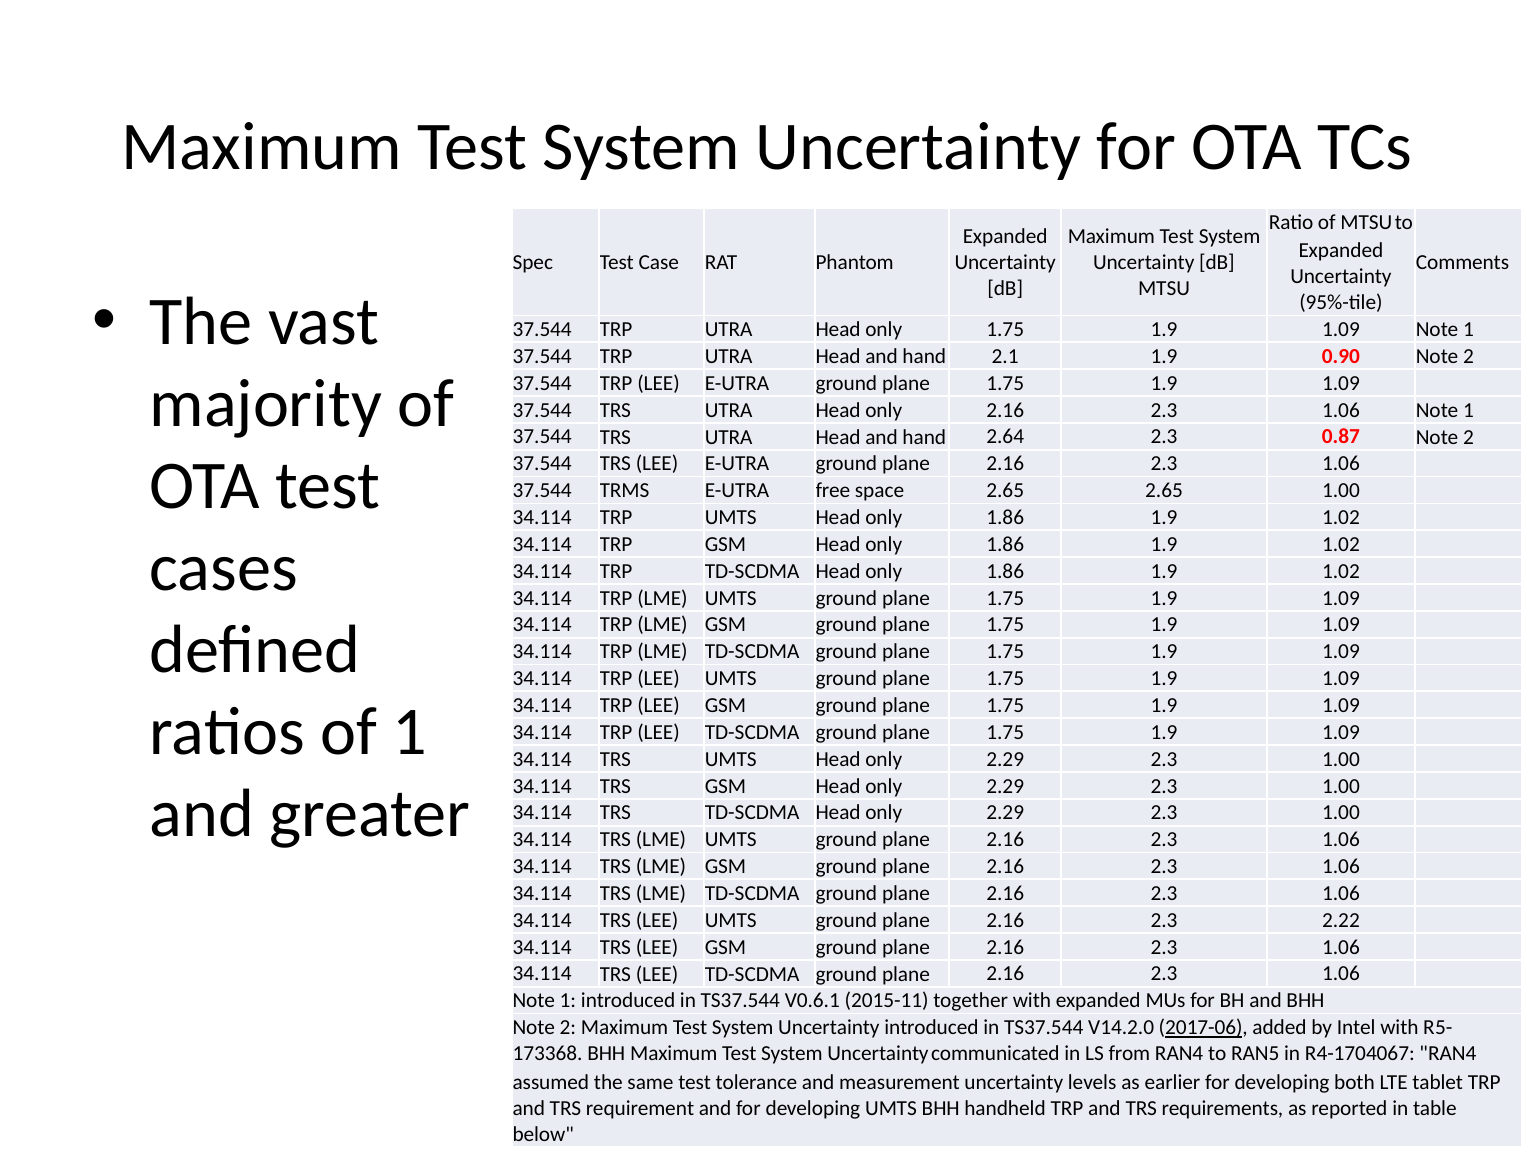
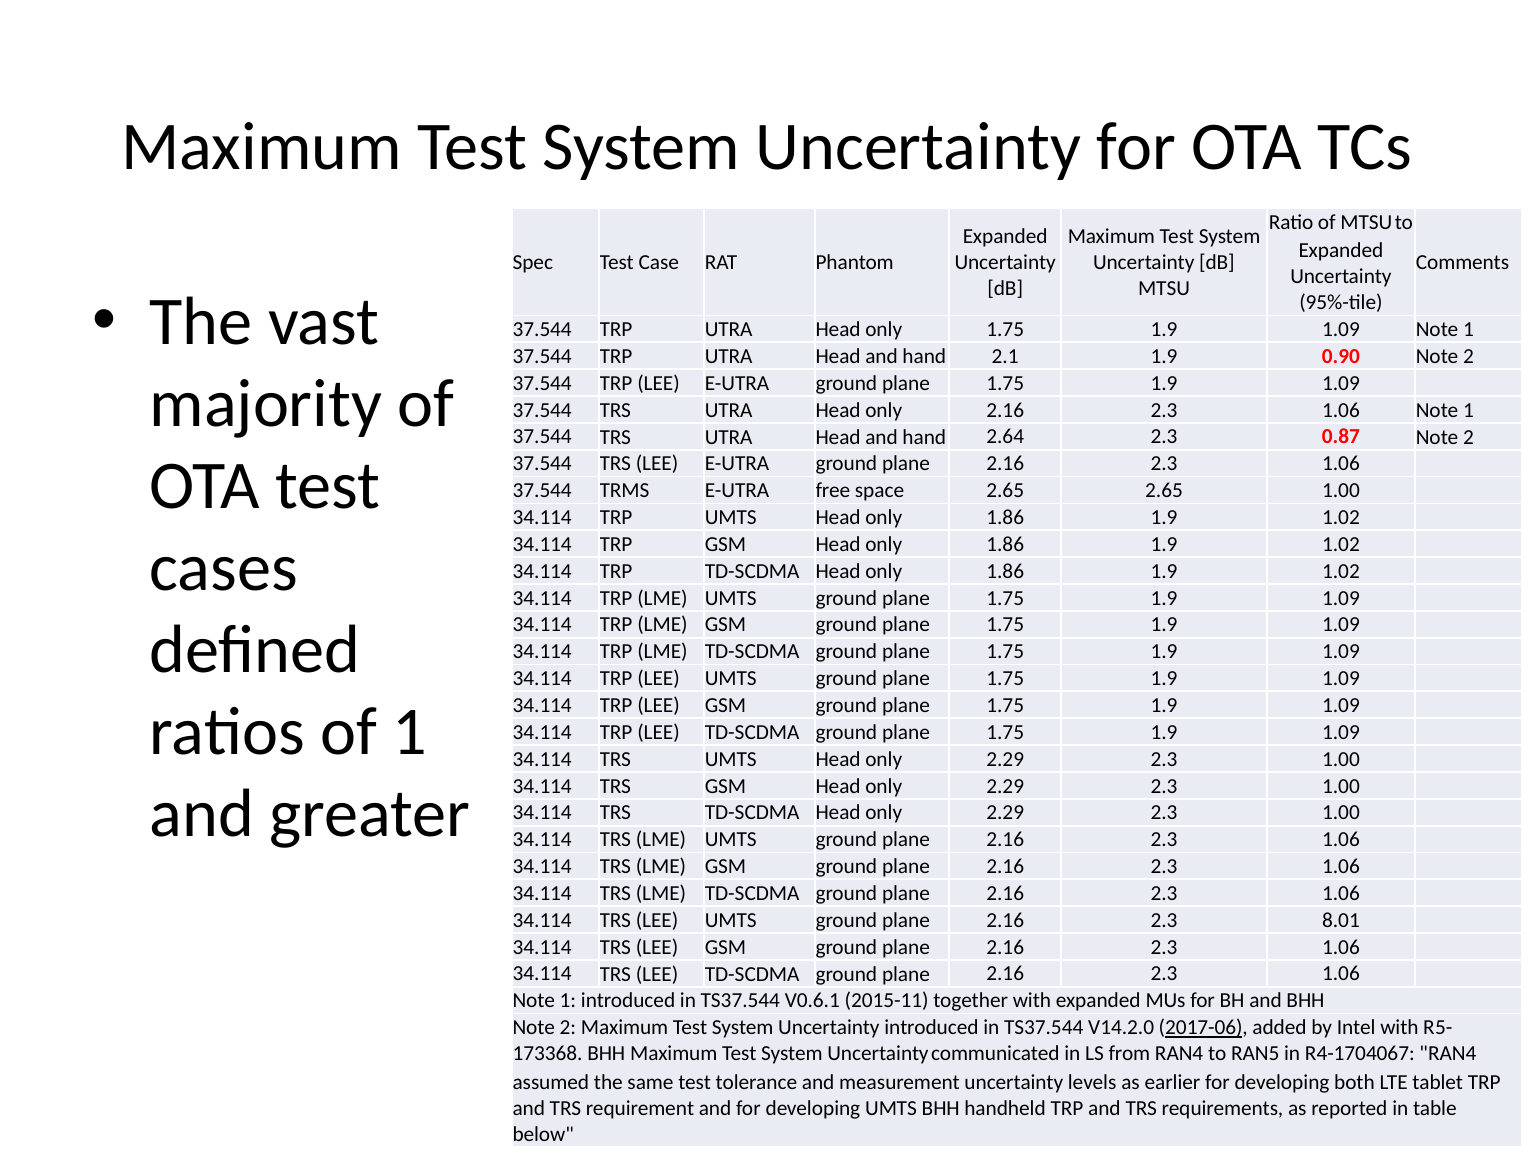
2.22: 2.22 -> 8.01 (1341, 920)
